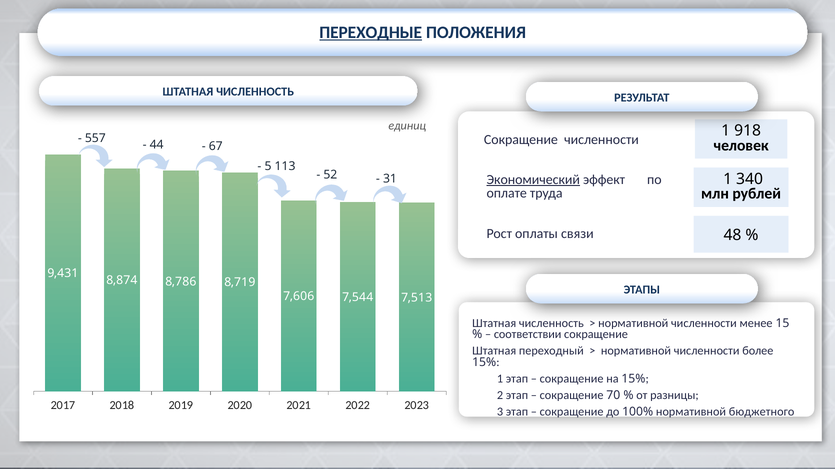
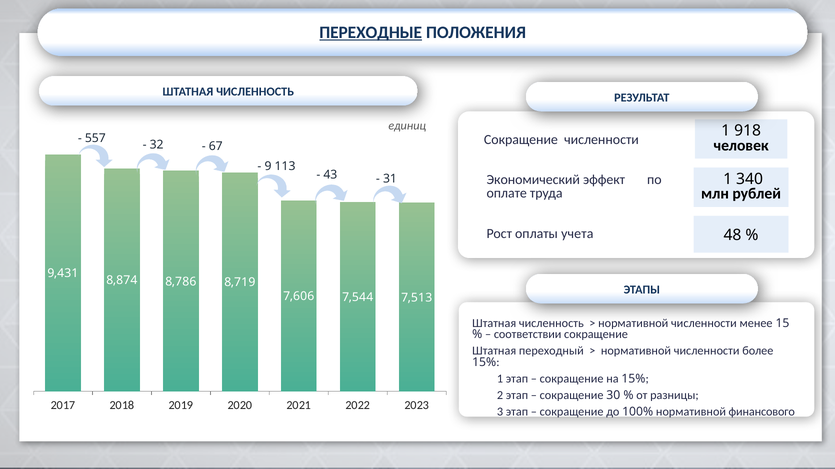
44: 44 -> 32 (157, 145)
5: 5 -> 9 (268, 167)
52: 52 -> 43 (330, 175)
Экономический underline: present -> none (533, 180)
связи: связи -> учета (577, 234)
70: 70 -> 30 (613, 396)
бюджетного: бюджетного -> финансового (762, 412)
